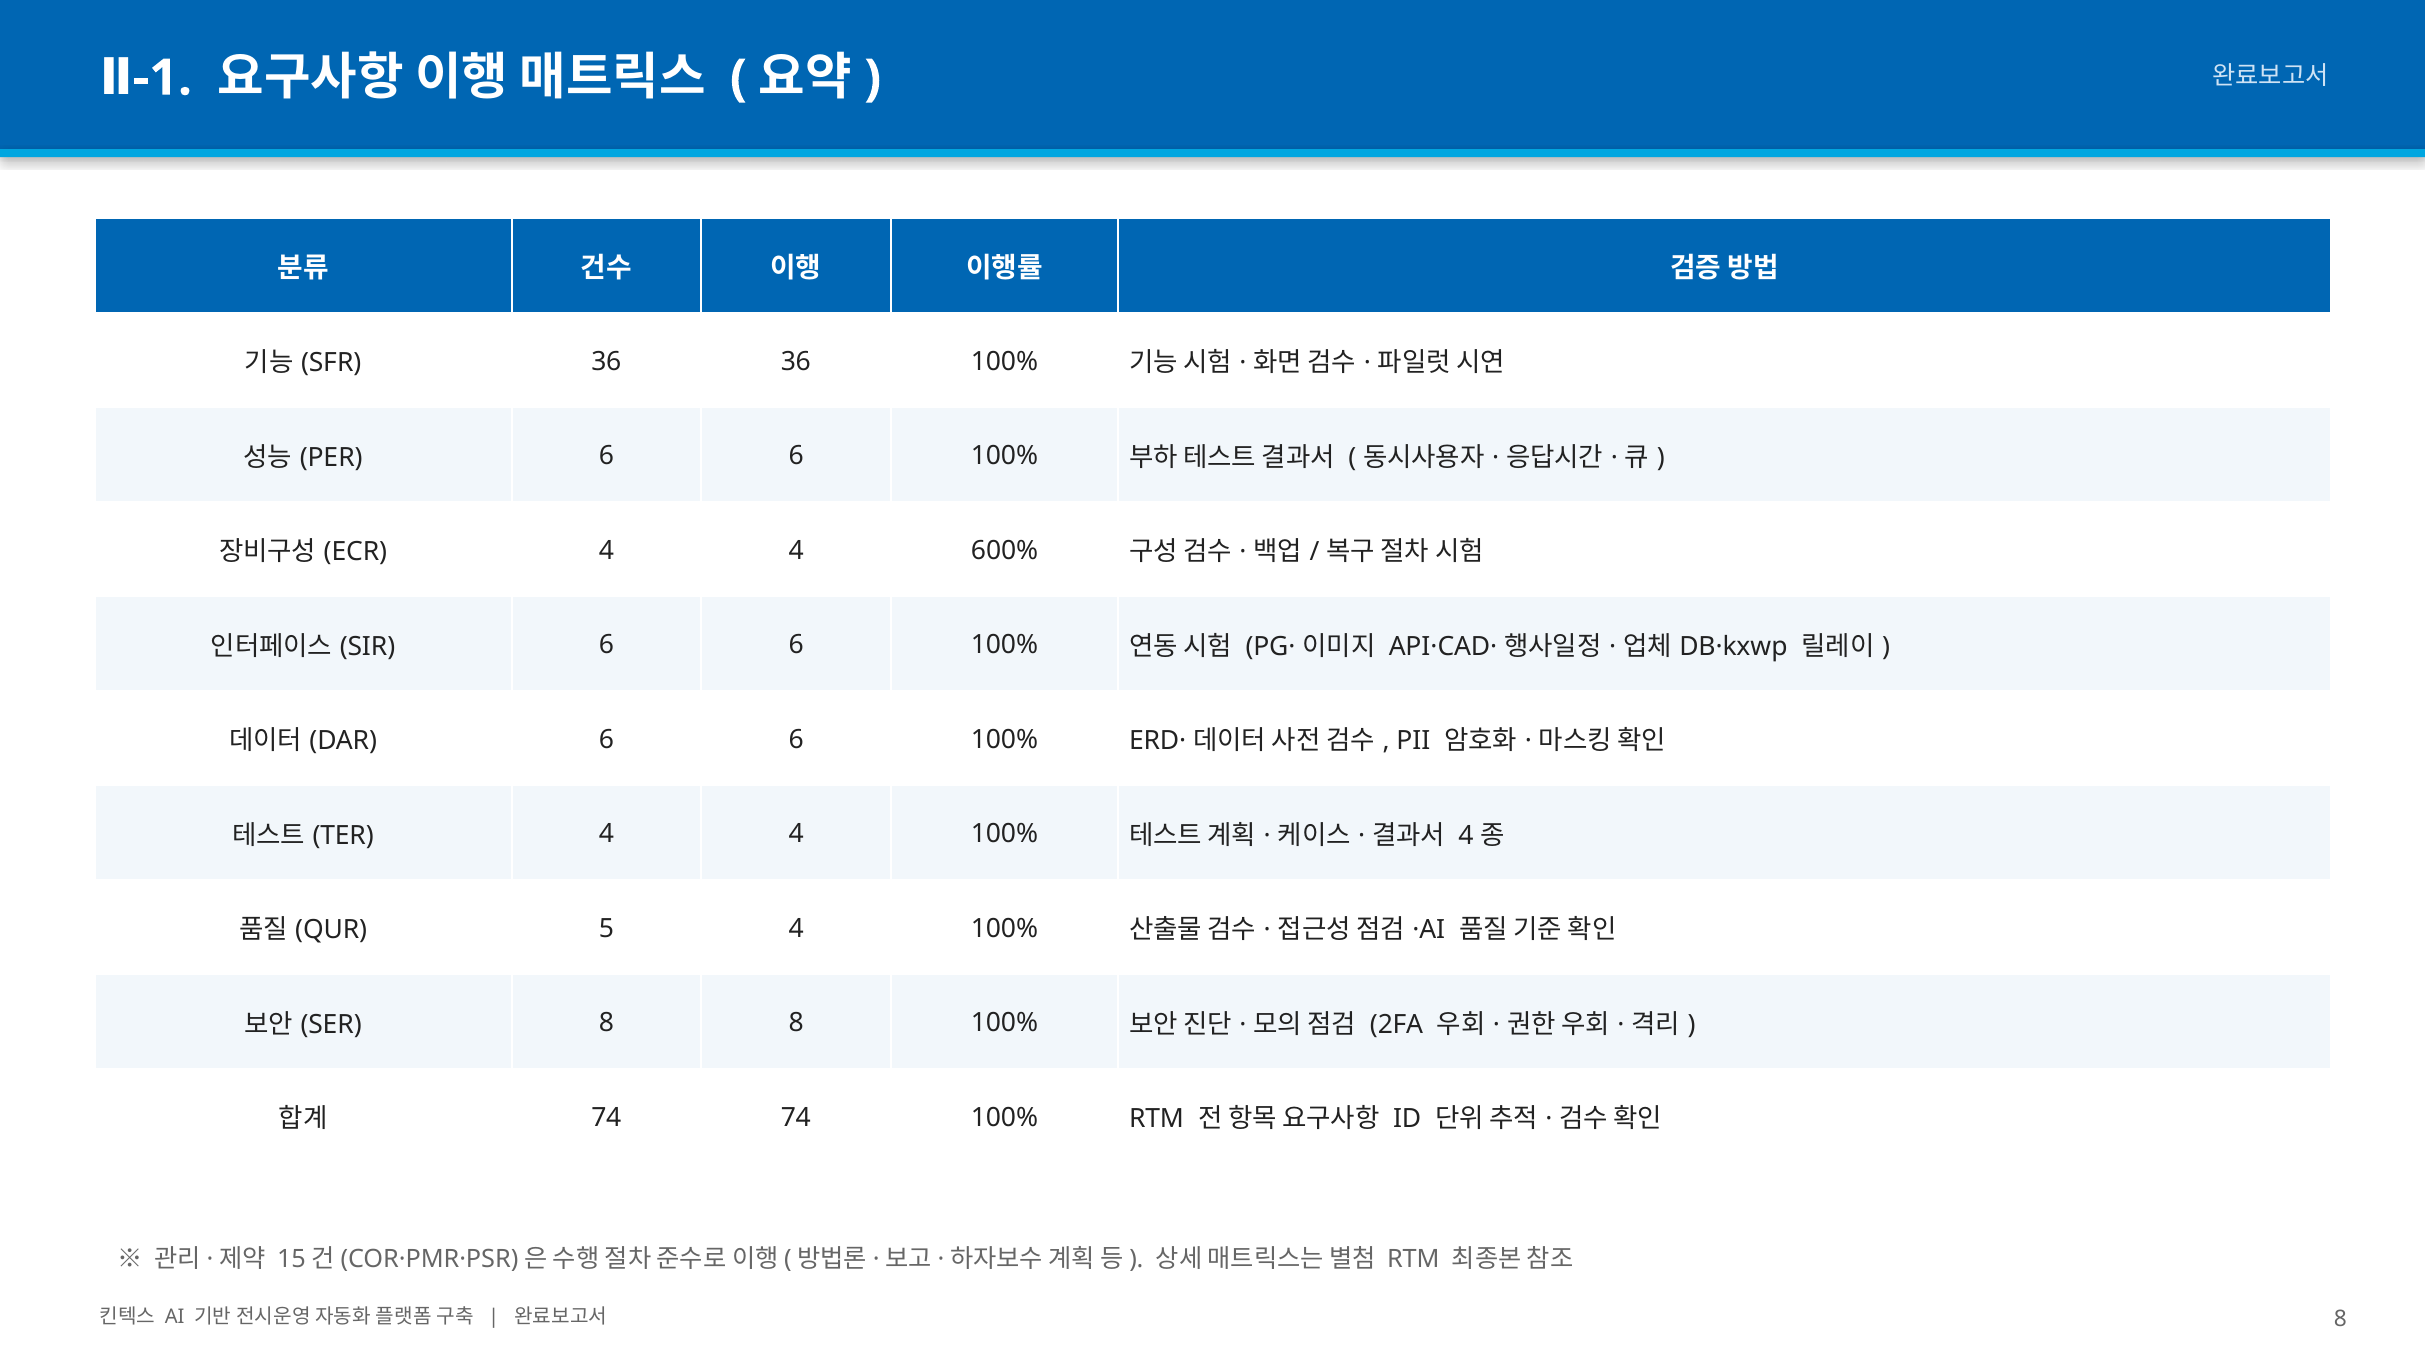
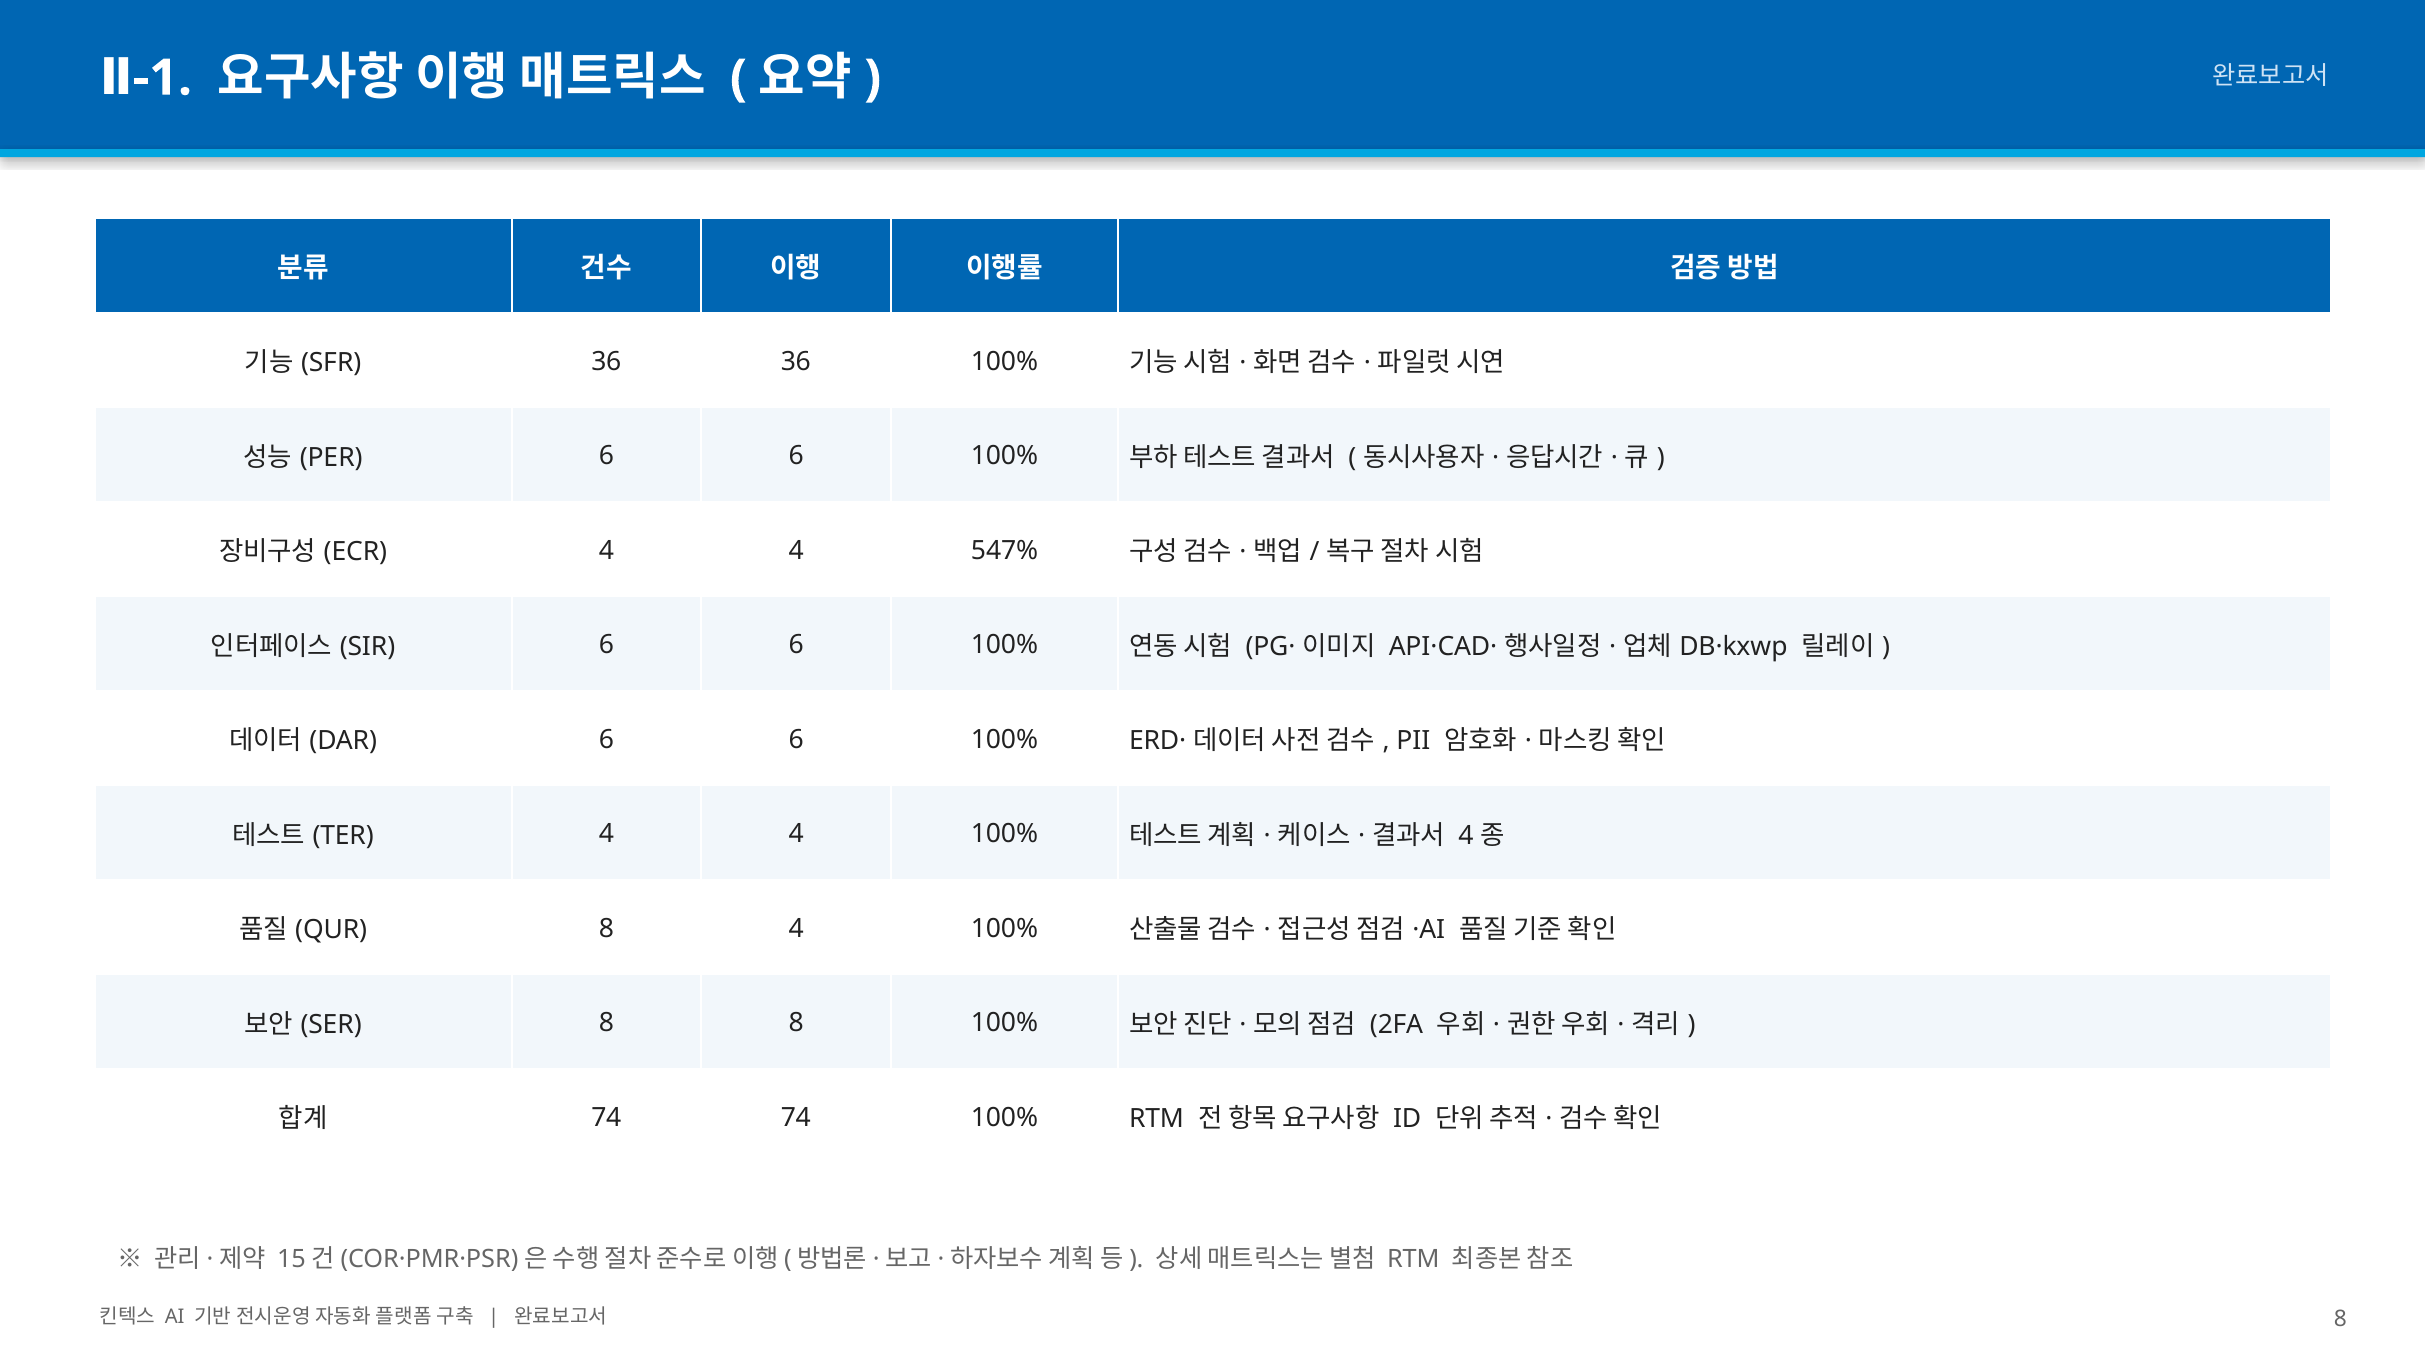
600%: 600% -> 547% (1005, 551)
5: 5 -> 8 (607, 929)
